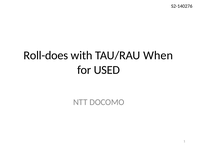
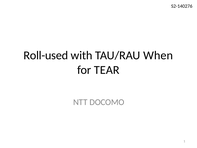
Roll-does: Roll-does -> Roll-used (46, 55)
USED: USED -> TEAR (107, 70)
